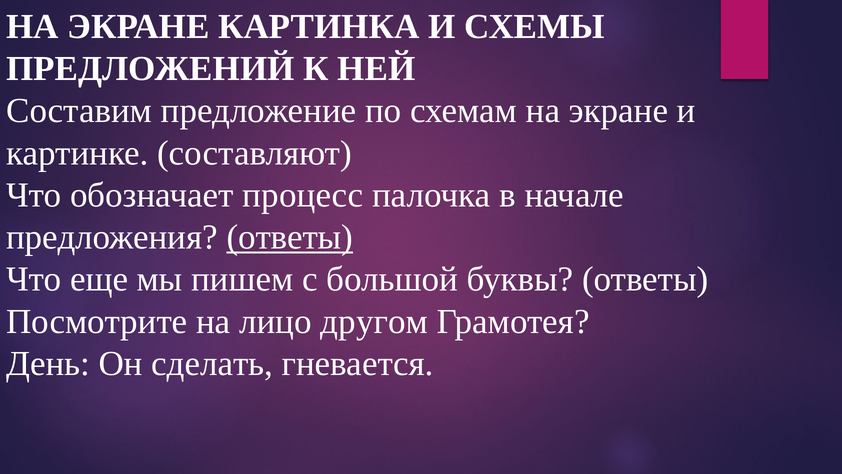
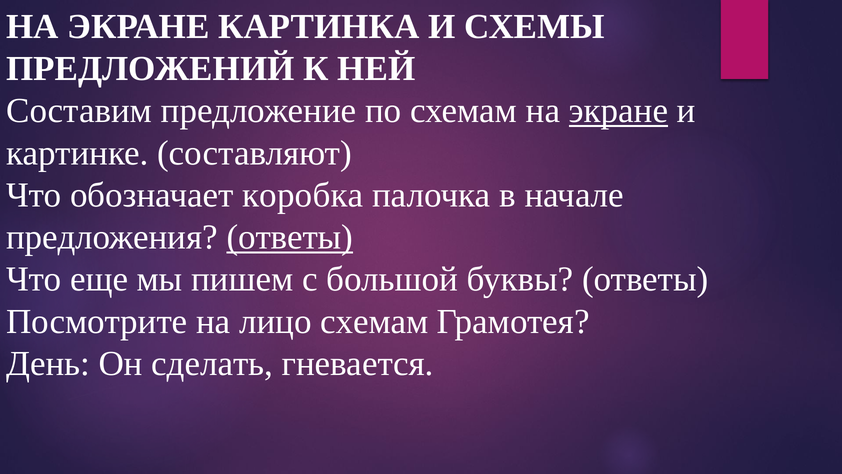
экране underline: none -> present (619, 111)
процесс: процесс -> коробка (303, 195)
лицо другом: другом -> схемам (374, 321)
